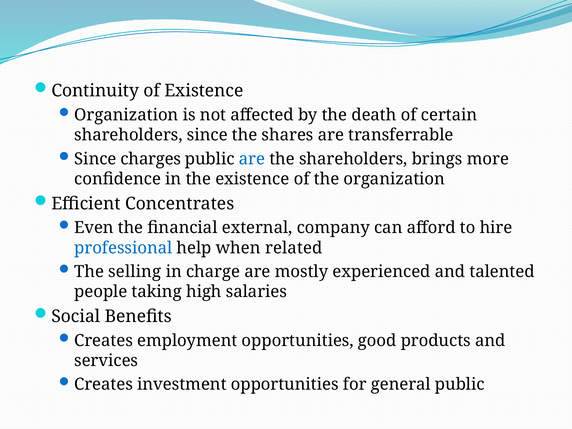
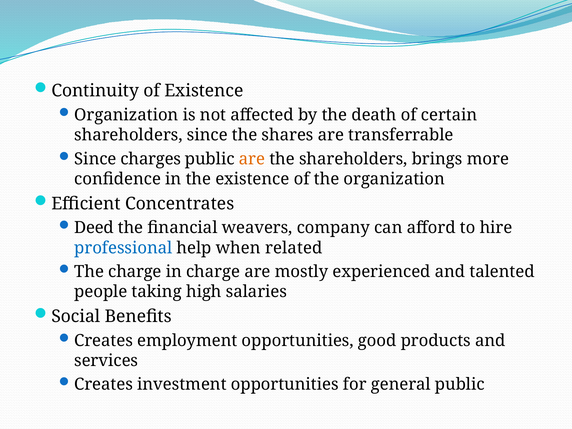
are colour: blue -> orange (252, 159)
Even: Even -> Deed (94, 228)
external: external -> weavers (257, 228)
The selling: selling -> charge (135, 272)
